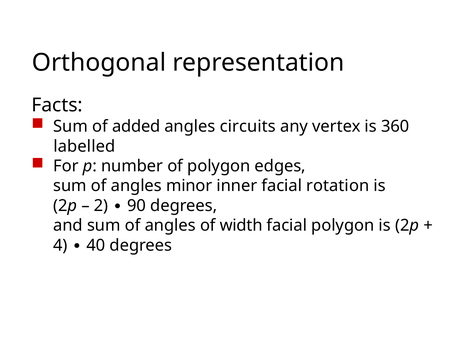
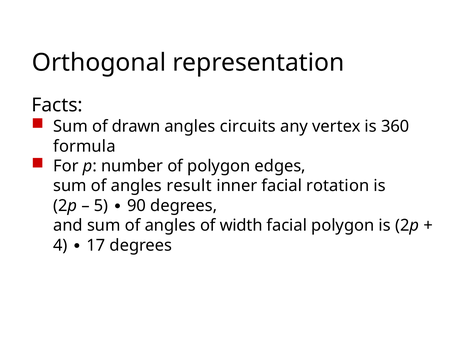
added: added -> drawn (136, 126)
labelled: labelled -> formula (84, 146)
minor: minor -> result (189, 186)
2: 2 -> 5 (101, 206)
40: 40 -> 17 (96, 245)
